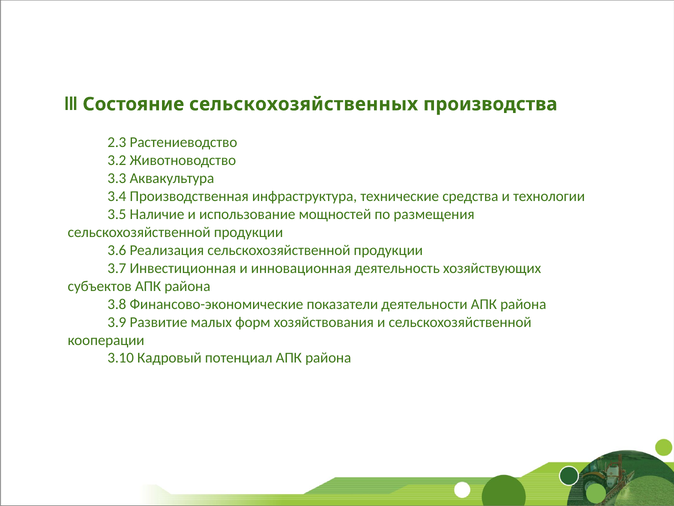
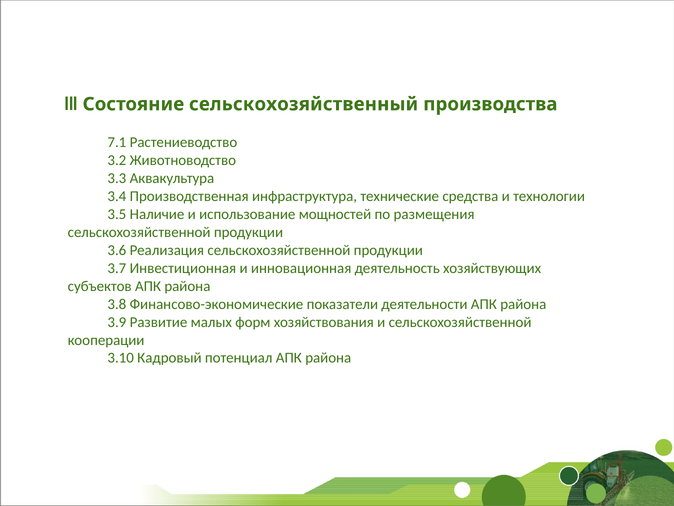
сельскохозяйственных: сельскохозяйственных -> сельскохозяйственный (304, 104)
2.3: 2.3 -> 7.1 (117, 142)
